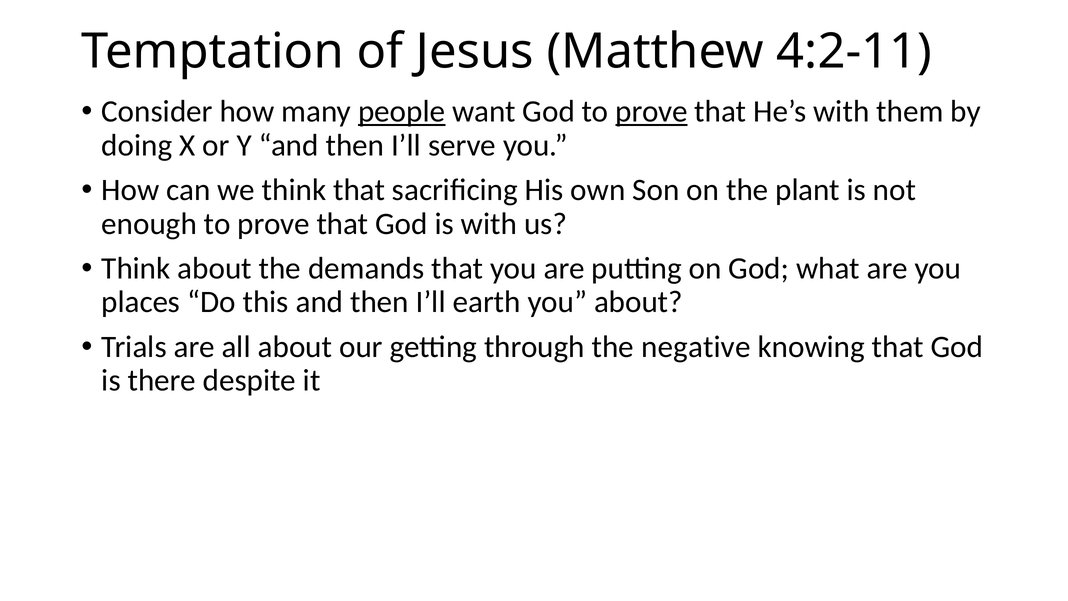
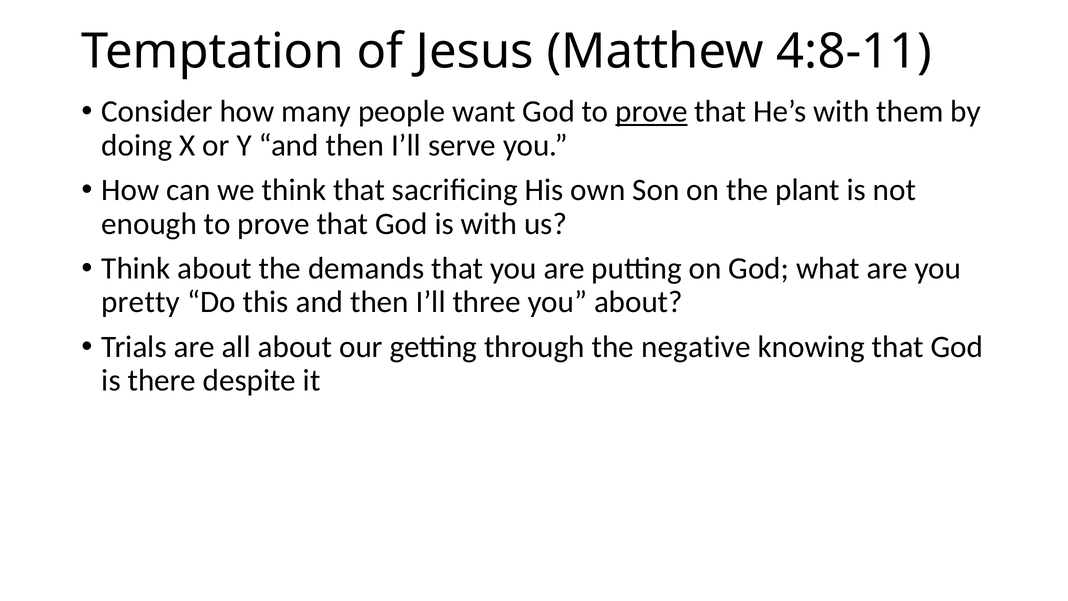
4:2-11: 4:2-11 -> 4:8-11 (854, 51)
people underline: present -> none (402, 112)
places: places -> pretty (141, 302)
earth: earth -> three (487, 302)
